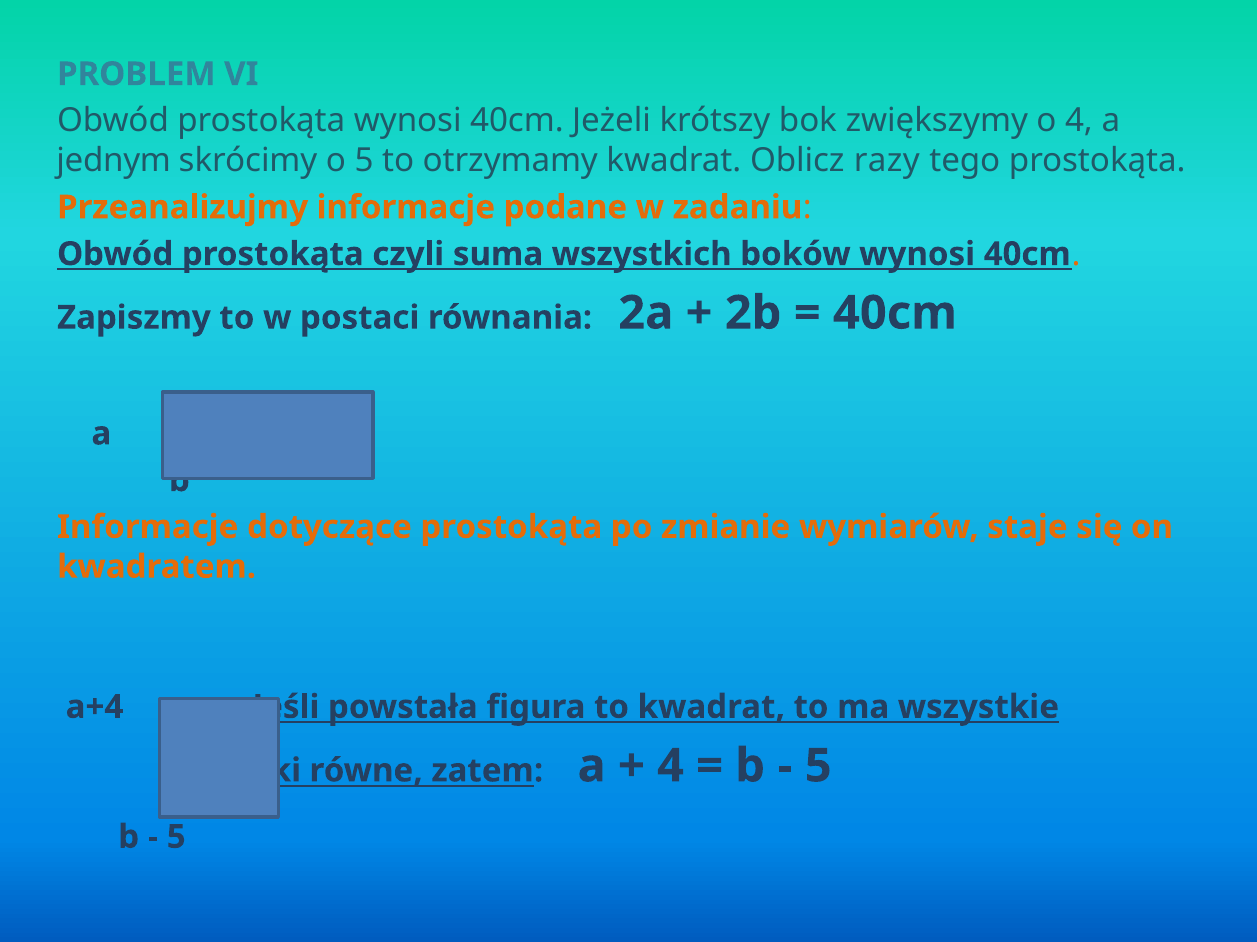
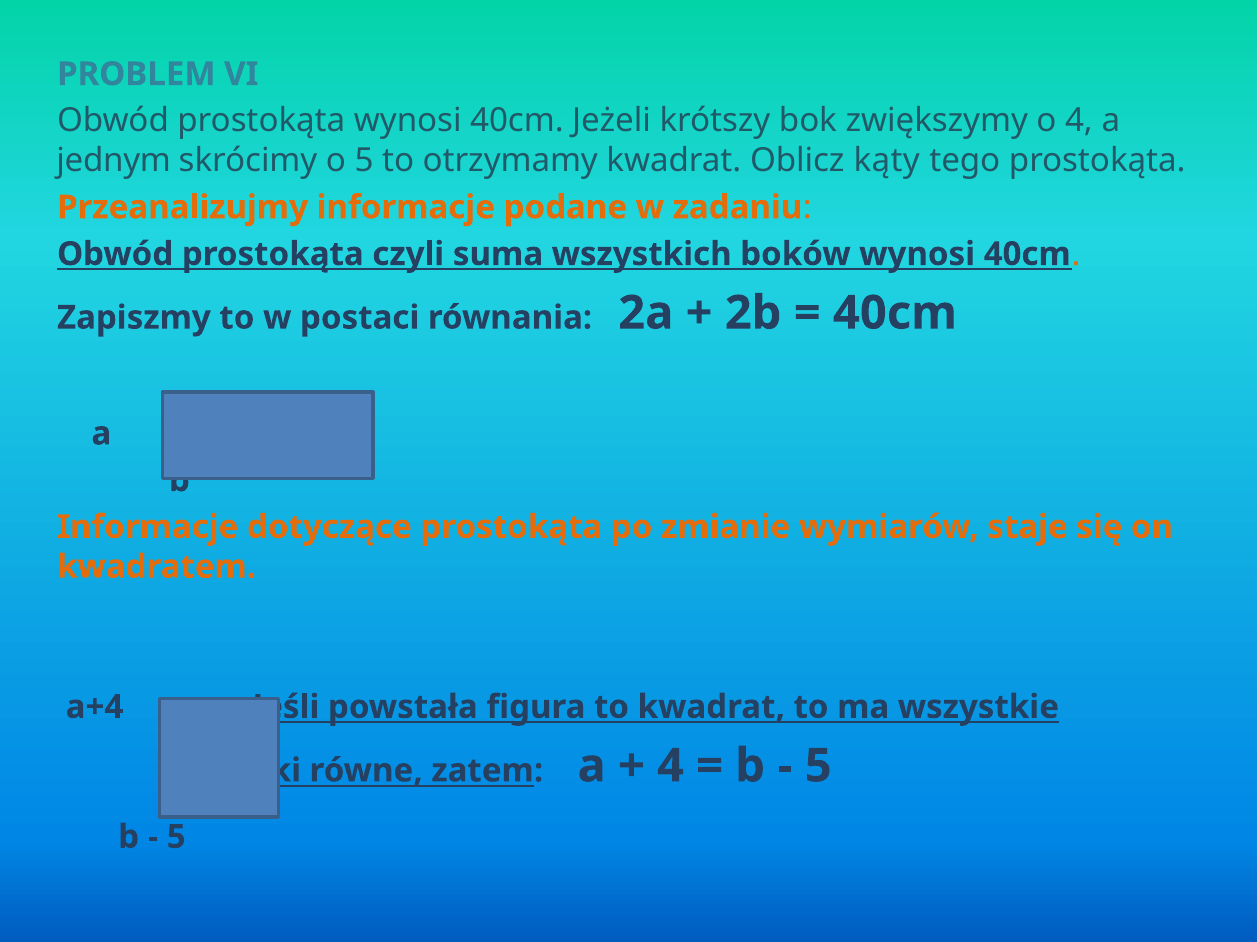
razy: razy -> kąty (887, 161)
